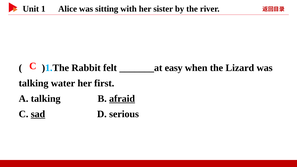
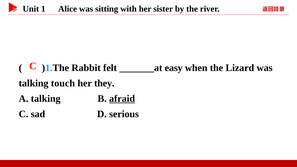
water: water -> touch (63, 83)
first: first -> they (104, 83)
sad underline: present -> none (38, 114)
